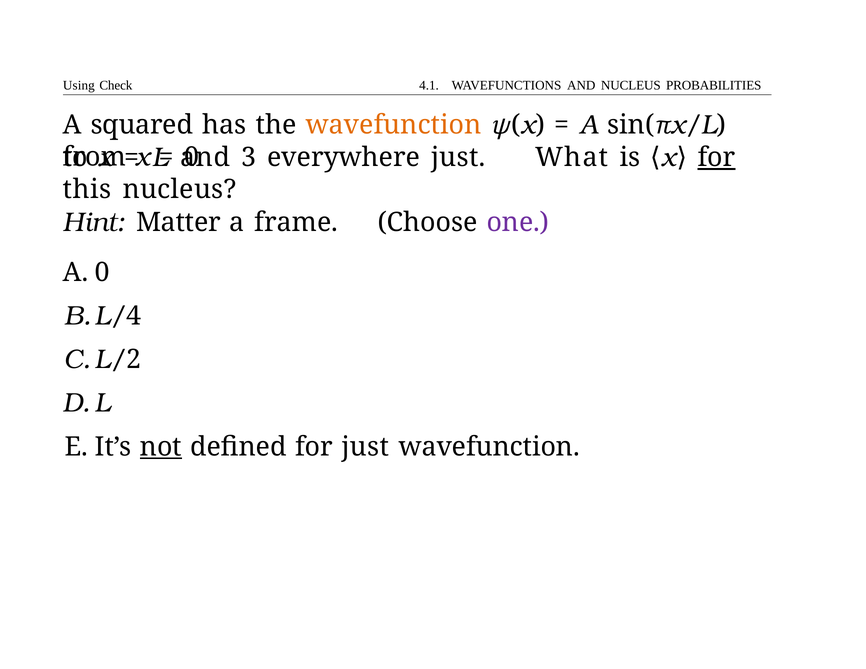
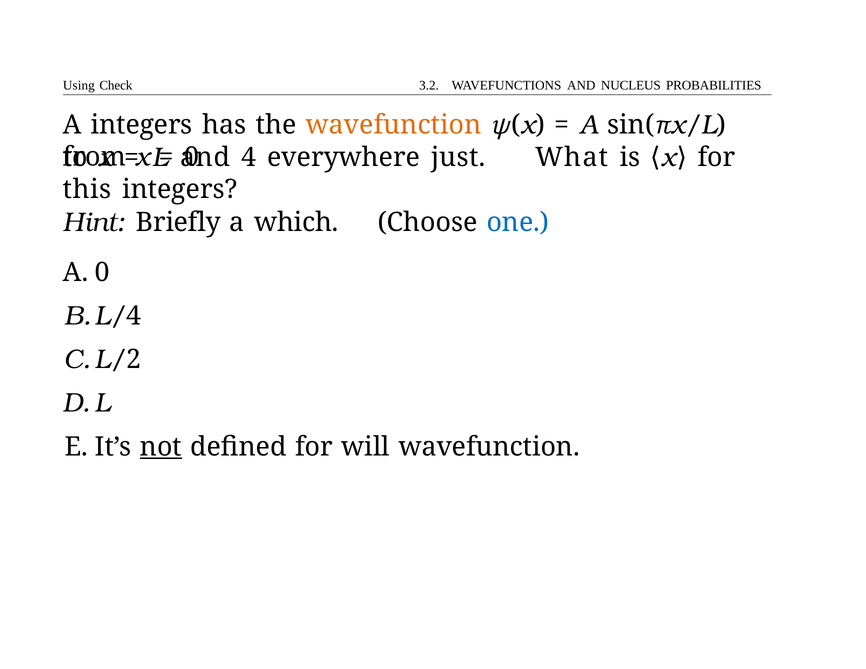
4.1: 4.1 -> 3.2 (429, 85)
A squared: squared -> integers (142, 125)
3: 3 -> 4 (249, 158)
for underline: present -> none (717, 158)
this nucleus: nucleus -> integers (180, 190)
Matter: Matter -> Briefly (178, 222)
frame: frame -> which (296, 222)
one colour: purple -> blue (518, 222)
for just: just -> will (365, 447)
